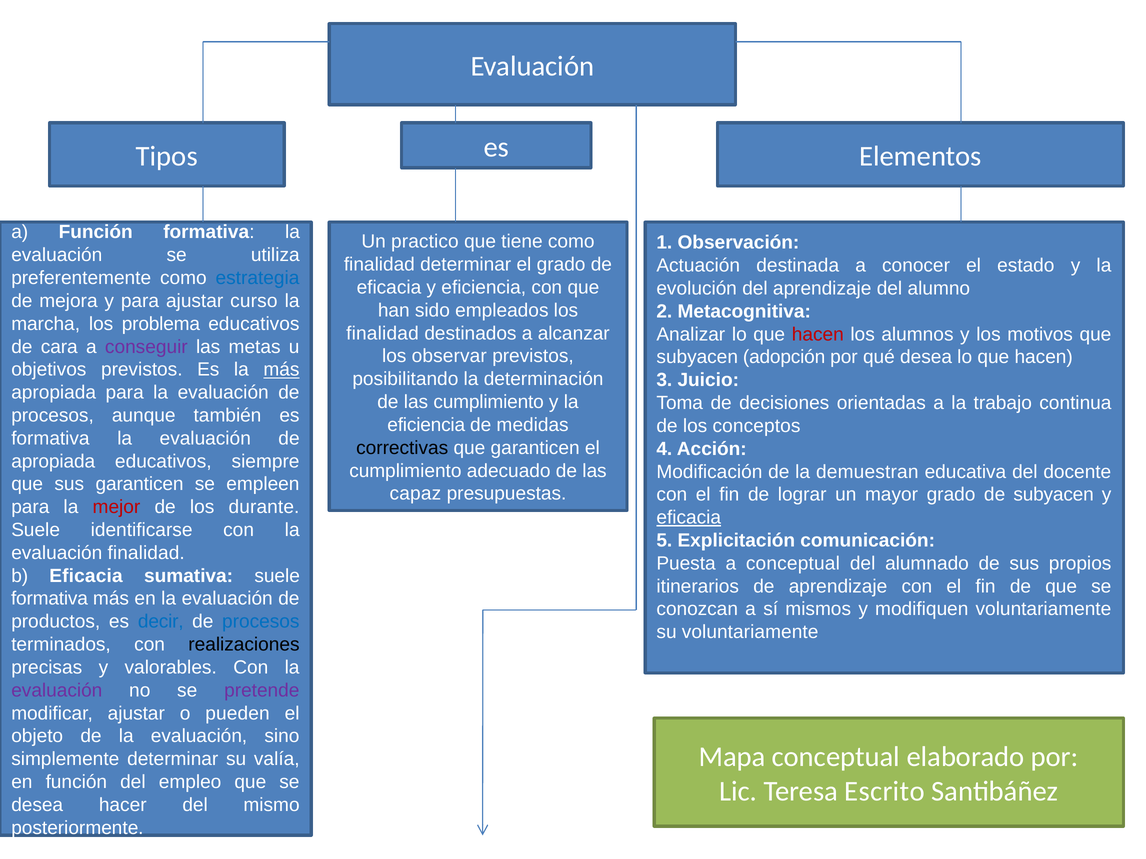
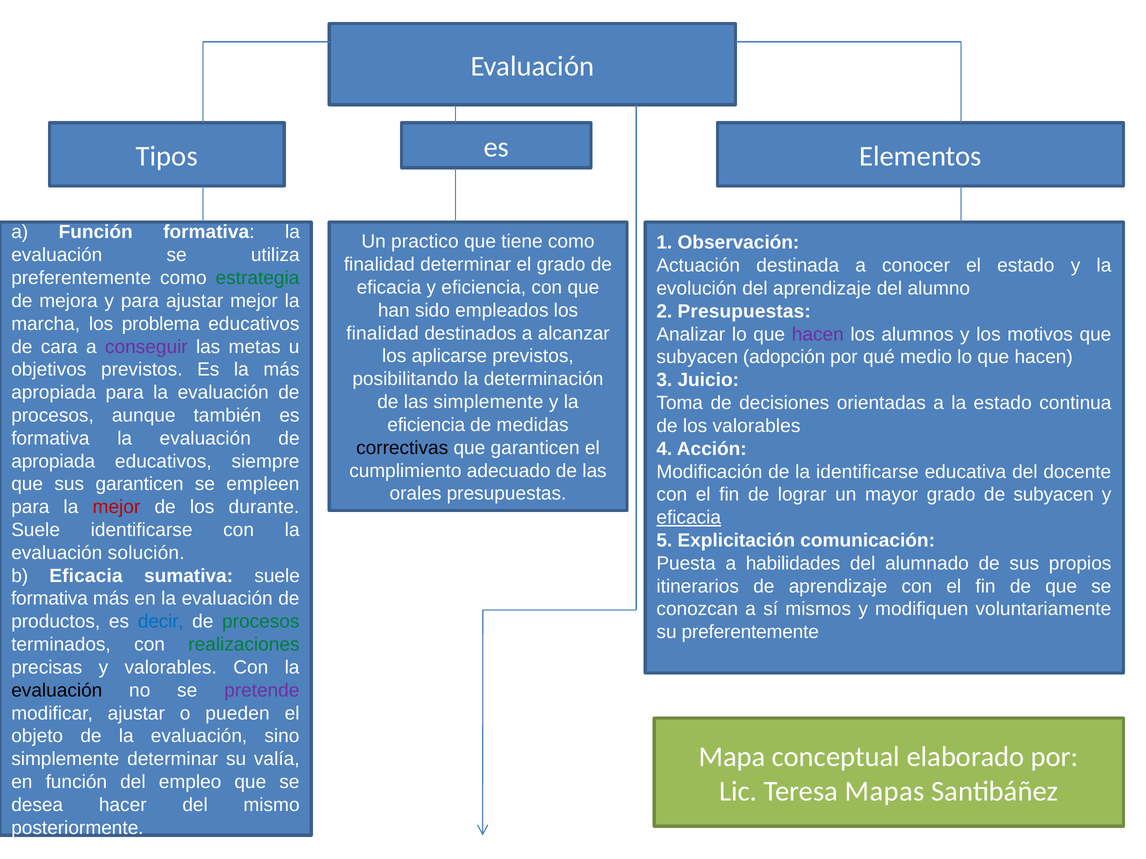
estrategia colour: blue -> green (257, 278)
ajustar curso: curso -> mejor (254, 301)
2 Metacognitiva: Metacognitiva -> Presupuestas (744, 312)
hacen colour: red -> purple (818, 334)
observar: observar -> aplicarse (449, 356)
qué desea: desea -> medio (926, 357)
más underline: present -> none (281, 370)
las cumplimiento: cumplimiento -> simplemente (488, 402)
la trabajo: trabajo -> estado (1003, 403)
los conceptos: conceptos -> valorables (756, 426)
la demuestran: demuestran -> identificarse (867, 472)
capaz: capaz -> orales (415, 494)
evaluación finalidad: finalidad -> solución (146, 553)
a conceptual: conceptual -> habilidades (793, 564)
procesos colour: blue -> green (261, 622)
su voluntariamente: voluntariamente -> preferentemente (750, 632)
realizaciones colour: black -> green (244, 645)
evaluación colour: purple -> black (57, 691)
Escrito: Escrito -> Mapas (885, 792)
